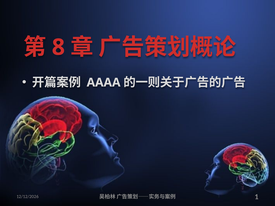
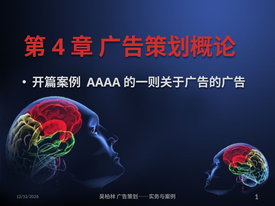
8: 8 -> 4 (58, 47)
